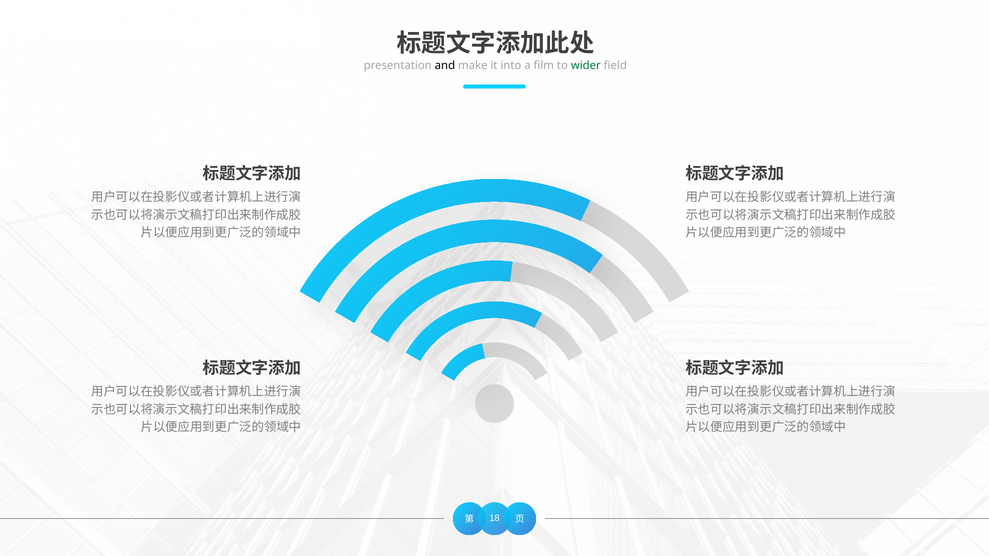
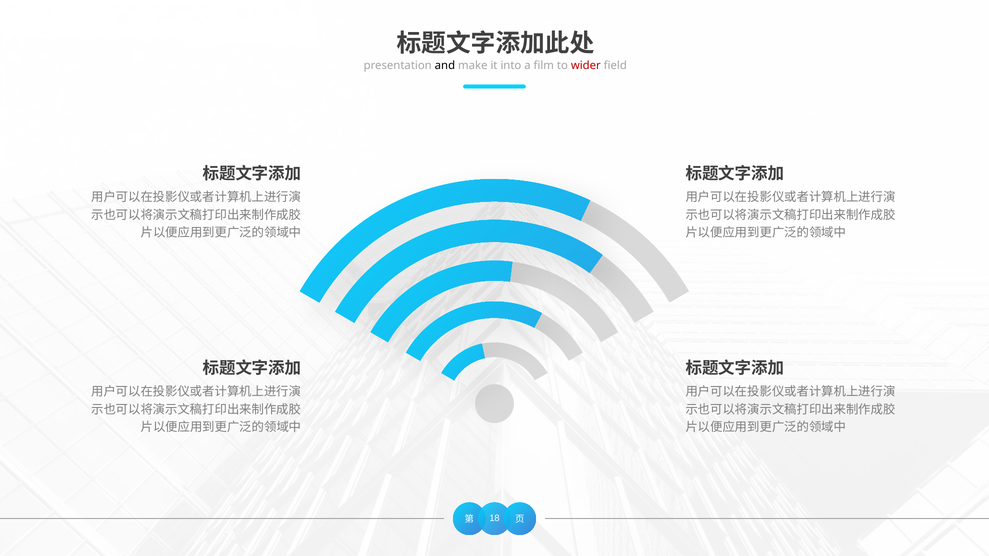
wider colour: green -> red (586, 65)
